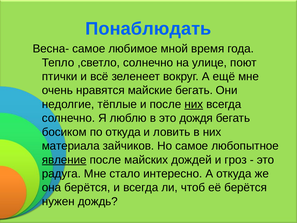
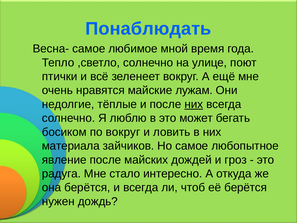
майские бегать: бегать -> лужам (194, 90)
дождя: дождя -> может (196, 118)
по откуда: откуда -> вокруг (123, 132)
явление underline: present -> none (64, 160)
